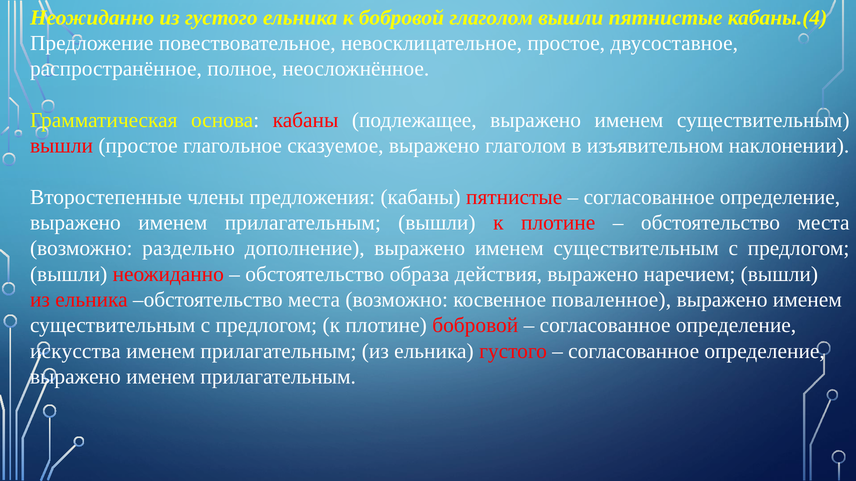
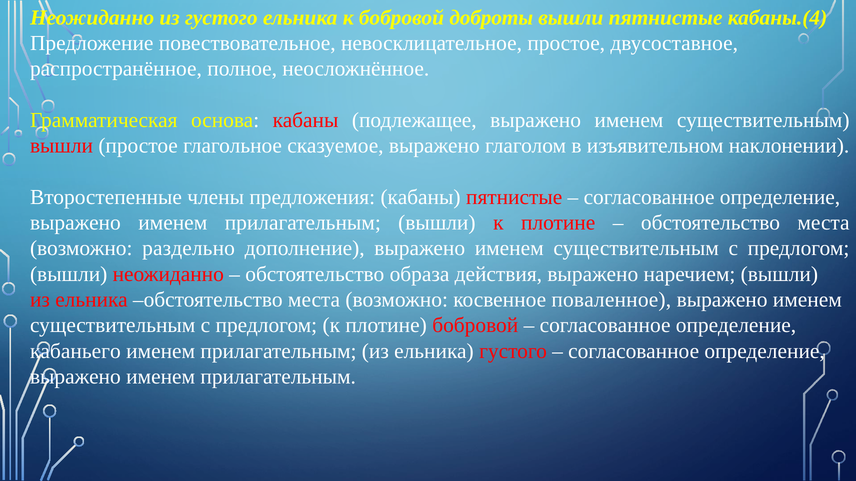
бобровой глаголом: глаголом -> доброты (491, 17)
искусства: искусства -> кабаньего (75, 351)
